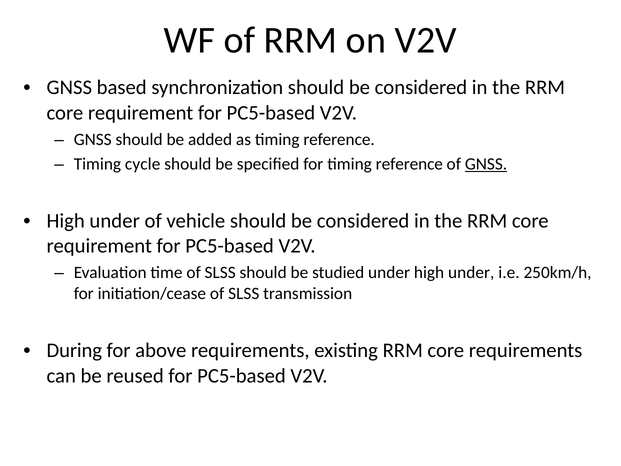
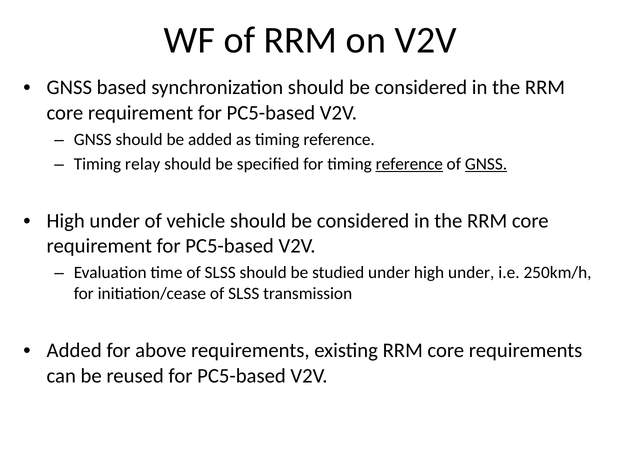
cycle: cycle -> relay (143, 164)
reference underline: none -> present (409, 164)
During: During -> Added (74, 350)
